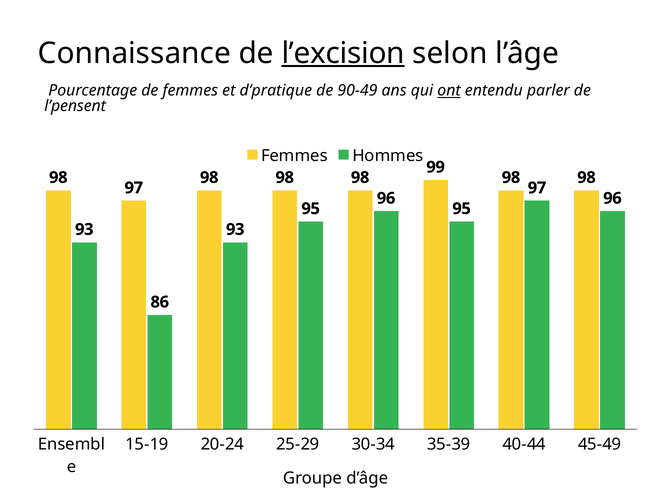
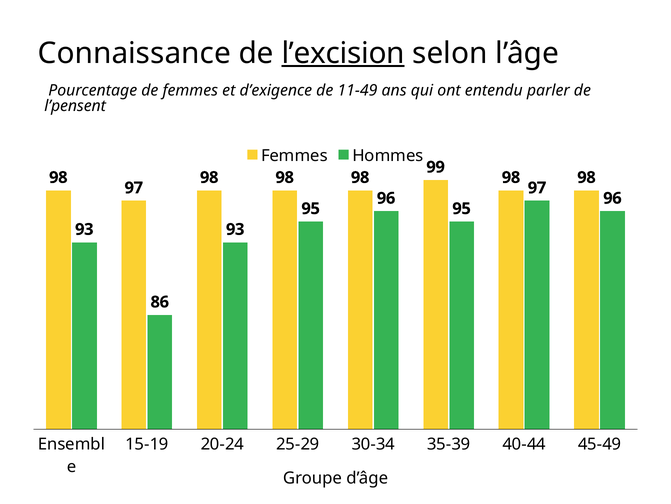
d’pratique: d’pratique -> d’exigence (276, 90)
90-49: 90-49 -> 11-49 (357, 90)
ont underline: present -> none (449, 90)
